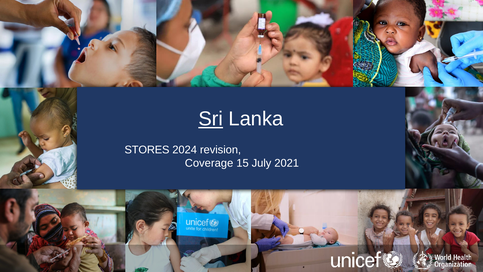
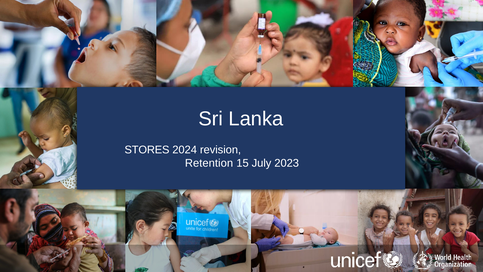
Sri underline: present -> none (211, 119)
Coverage: Coverage -> Retention (209, 163)
2021: 2021 -> 2023 (287, 163)
